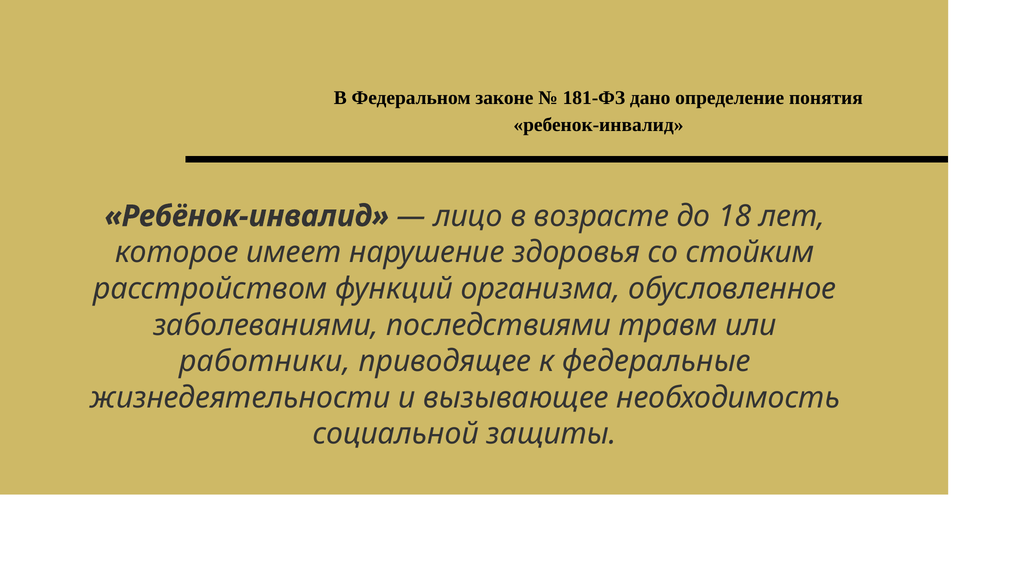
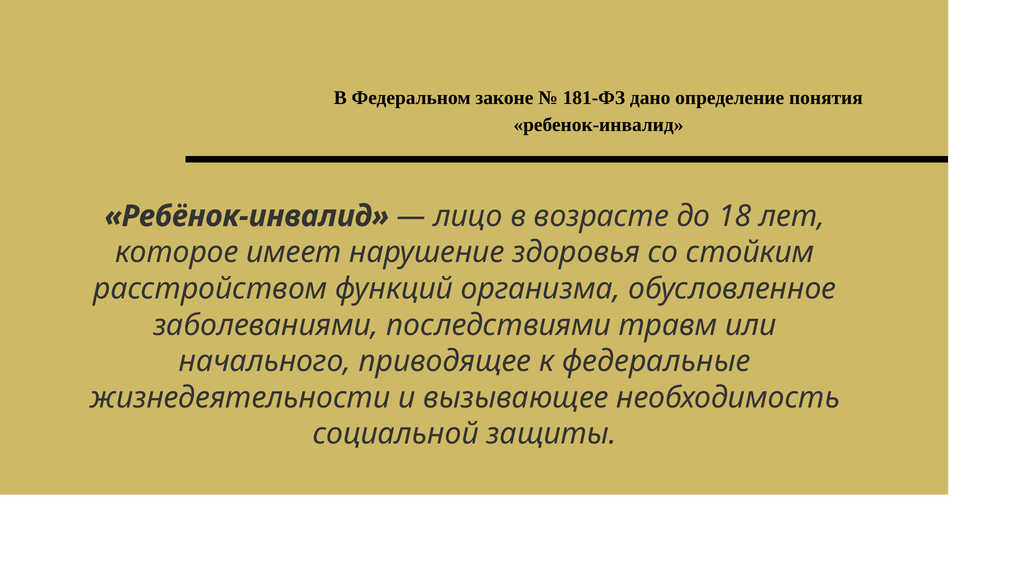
работники: работники -> начального (265, 361)
